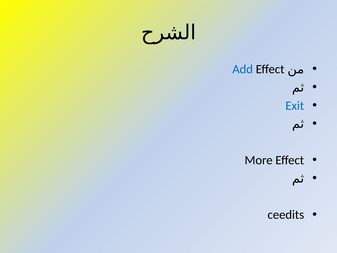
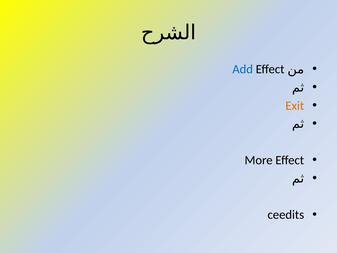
Exit colour: blue -> orange (295, 105)
